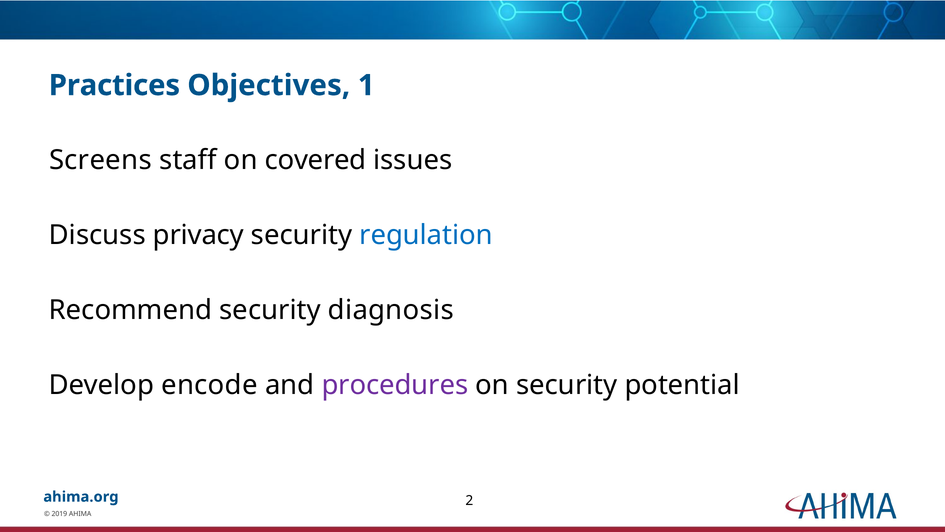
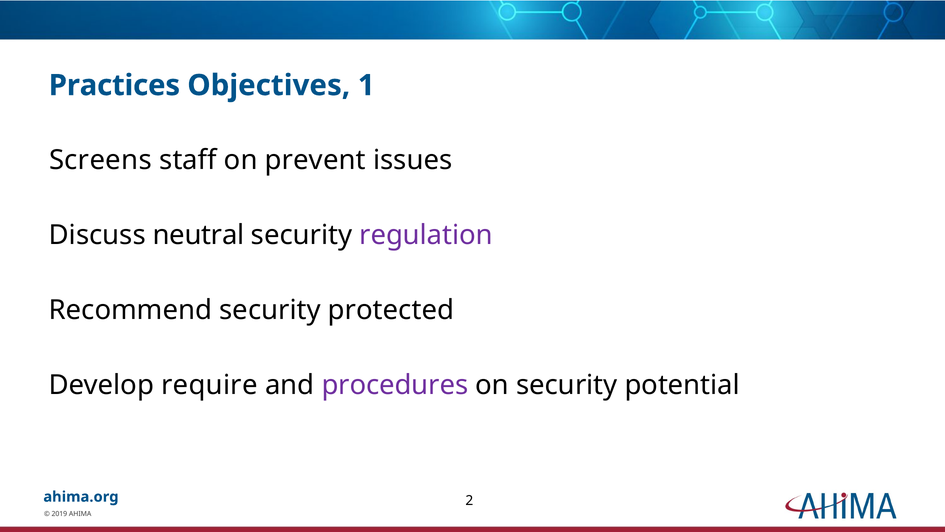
covered: covered -> prevent (315, 160)
privacy: privacy -> neutral (198, 235)
regulation colour: blue -> purple (426, 235)
diagnosis: diagnosis -> protected (391, 310)
encode: encode -> require (209, 385)
